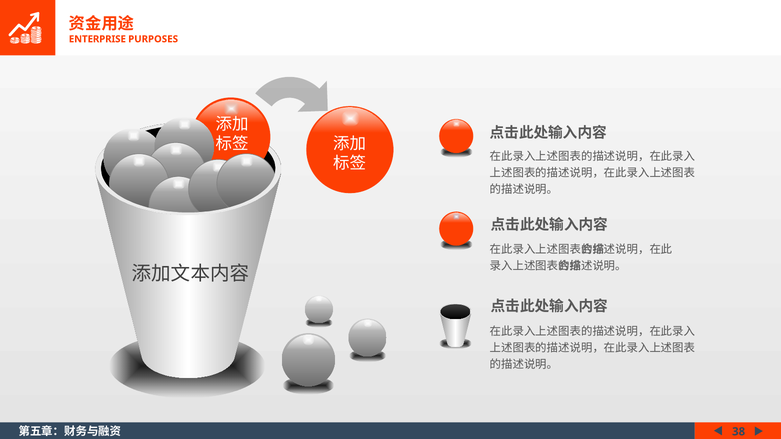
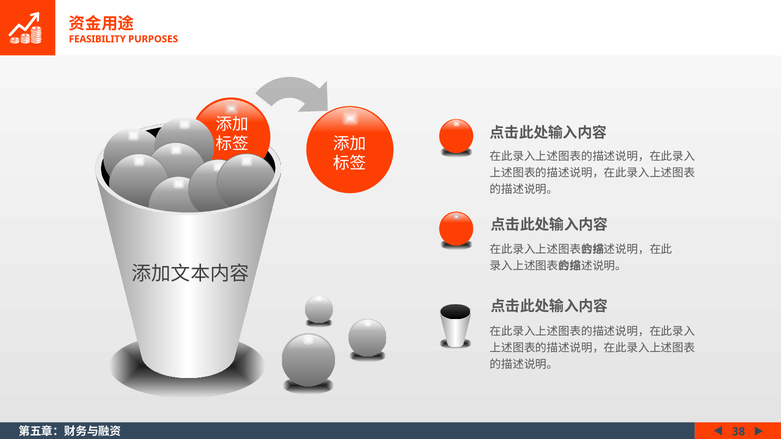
ENTERPRISE: ENTERPRISE -> FEASIBILITY (97, 39)
